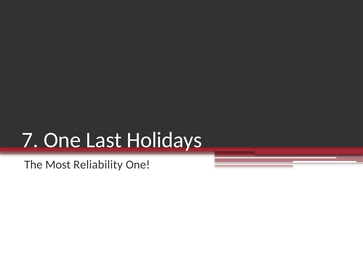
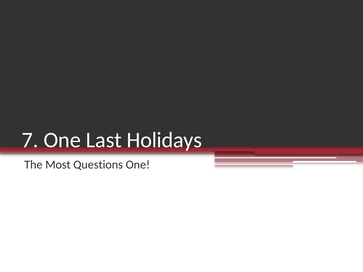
Reliability: Reliability -> Questions (98, 165)
